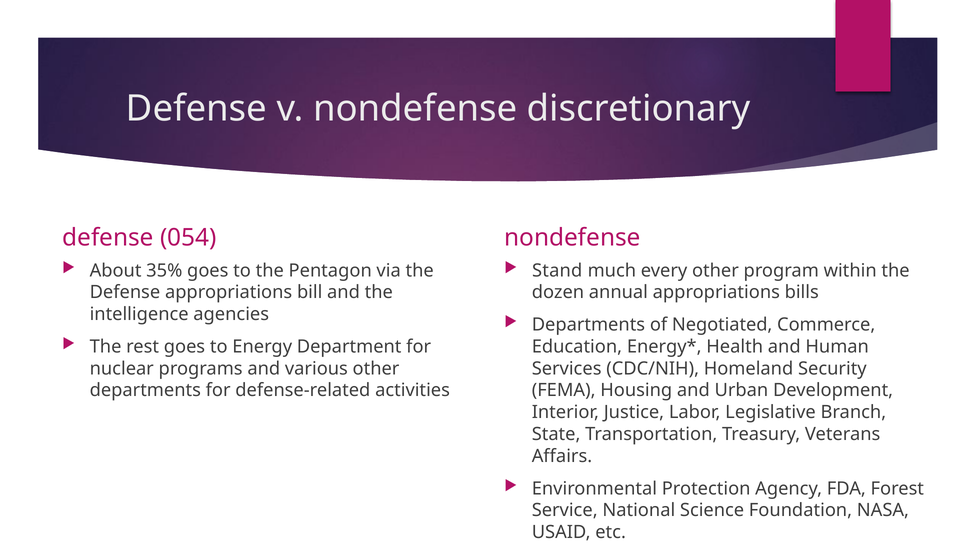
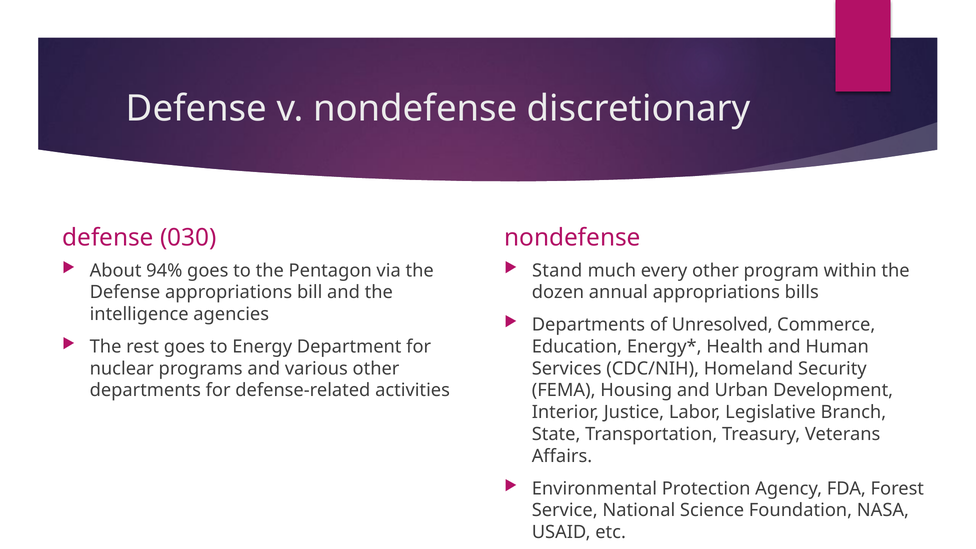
054: 054 -> 030 (188, 238)
35%: 35% -> 94% (164, 270)
Negotiated: Negotiated -> Unresolved (722, 325)
